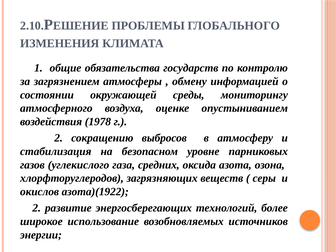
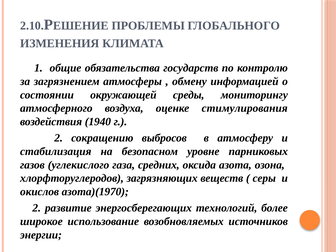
опустыниванием: опустыниванием -> стимулирования (245, 108)
1978: 1978 -> 1940 (98, 122)
азота)(1922: азота)(1922 -> азота)(1970 (95, 192)
